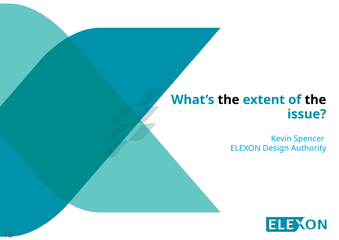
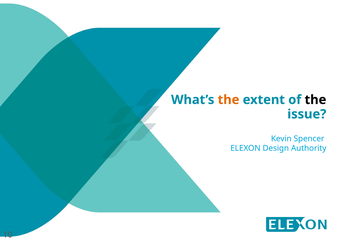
the colour: black -> orange (229, 100)
